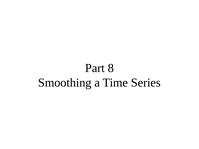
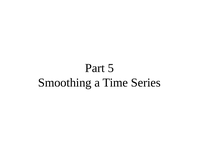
8: 8 -> 5 (111, 68)
